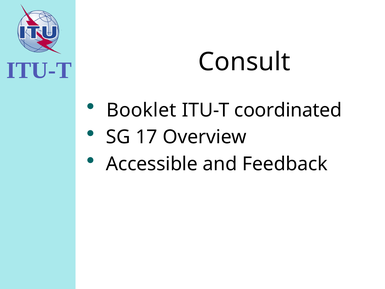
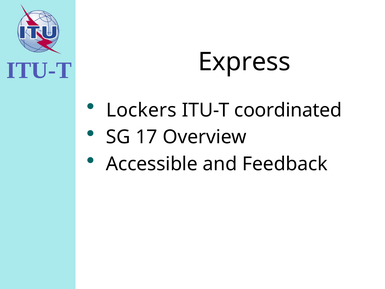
Consult: Consult -> Express (244, 62)
Booklet: Booklet -> Lockers (141, 110)
